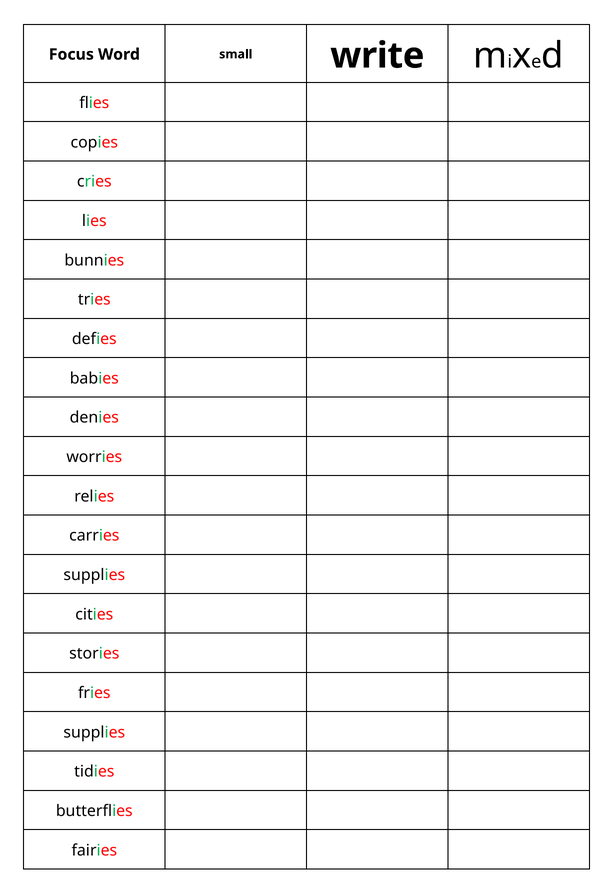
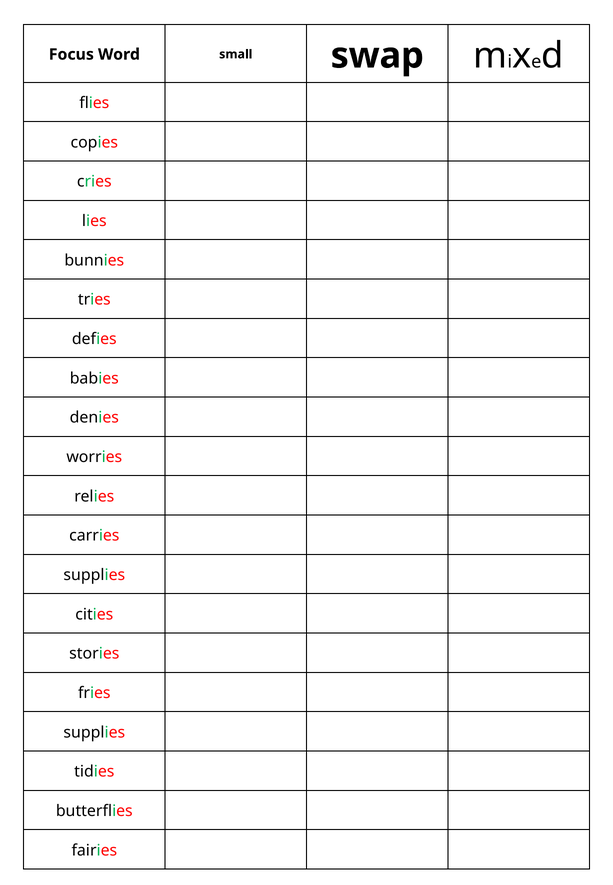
write: write -> swap (377, 56)
